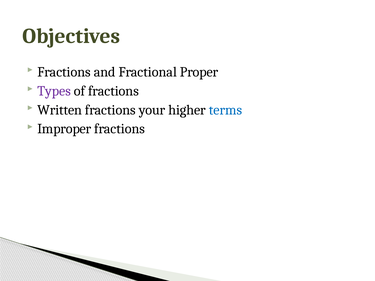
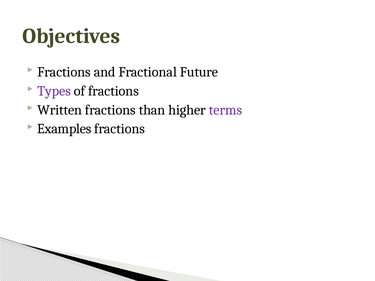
Proper: Proper -> Future (199, 72)
your: your -> than (152, 110)
terms colour: blue -> purple (226, 110)
Improper: Improper -> Examples (64, 129)
